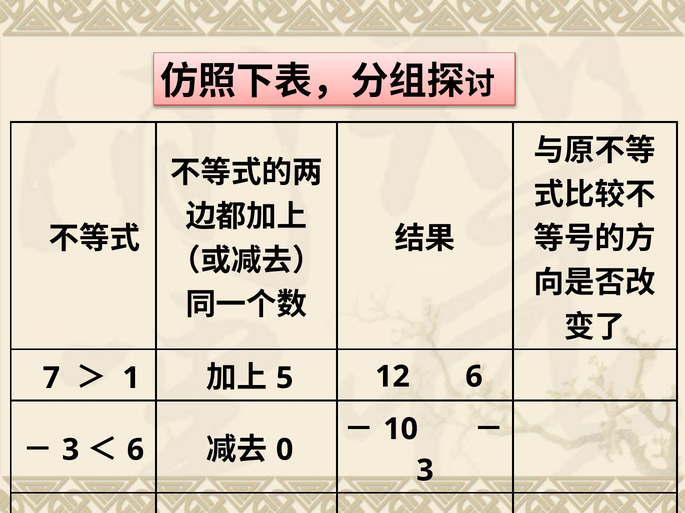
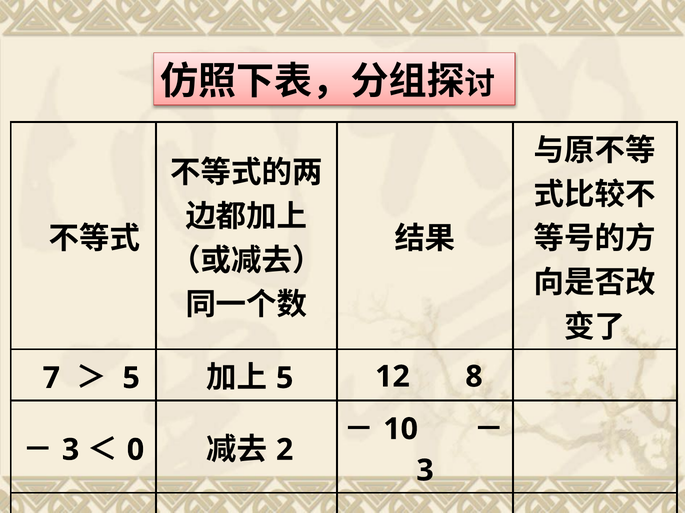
1: 1 -> 5 (131, 379)
12 6: 6 -> 8 (474, 377)
6: 6 -> 0 (135, 450)
0: 0 -> 2 (285, 450)
